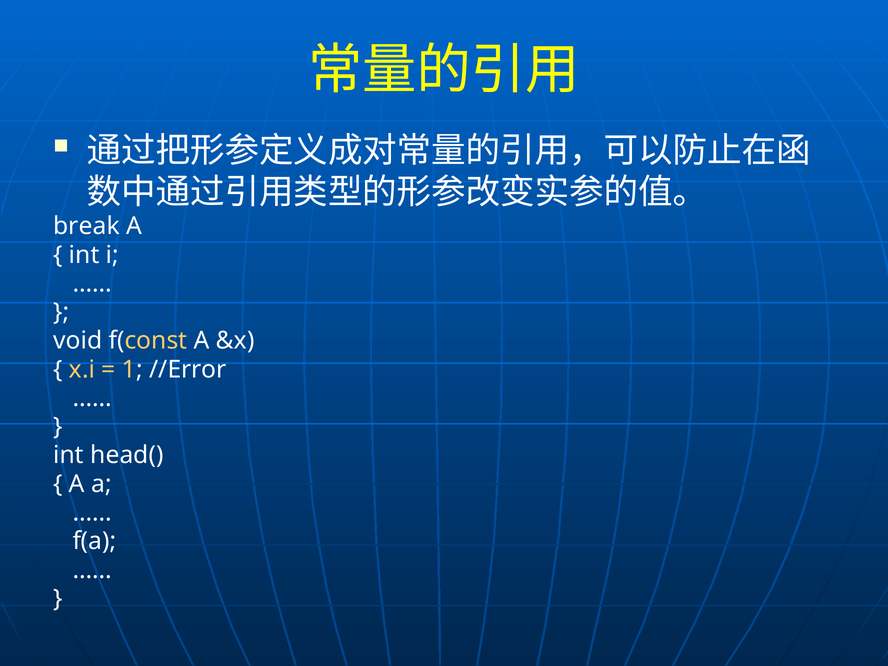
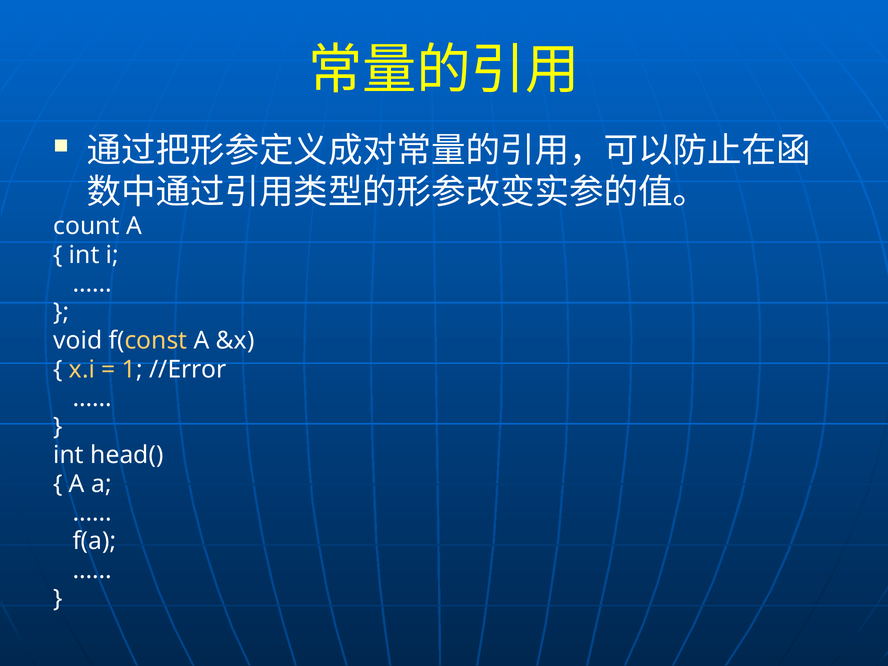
break: break -> count (86, 226)
